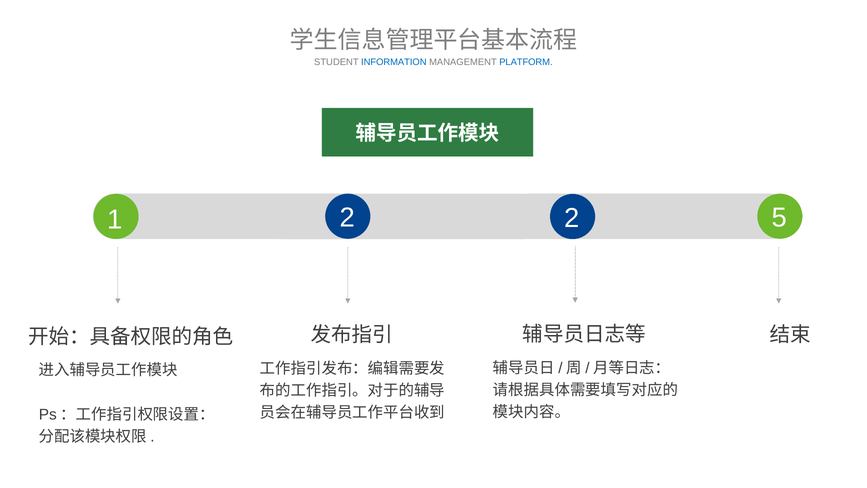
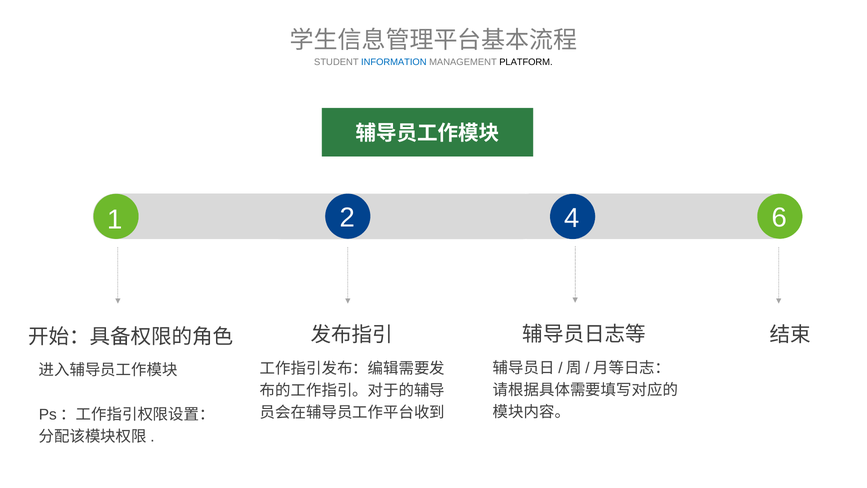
PLATFORM colour: blue -> black (526, 62)
2 2: 2 -> 4 (572, 218)
5: 5 -> 6 (779, 218)
